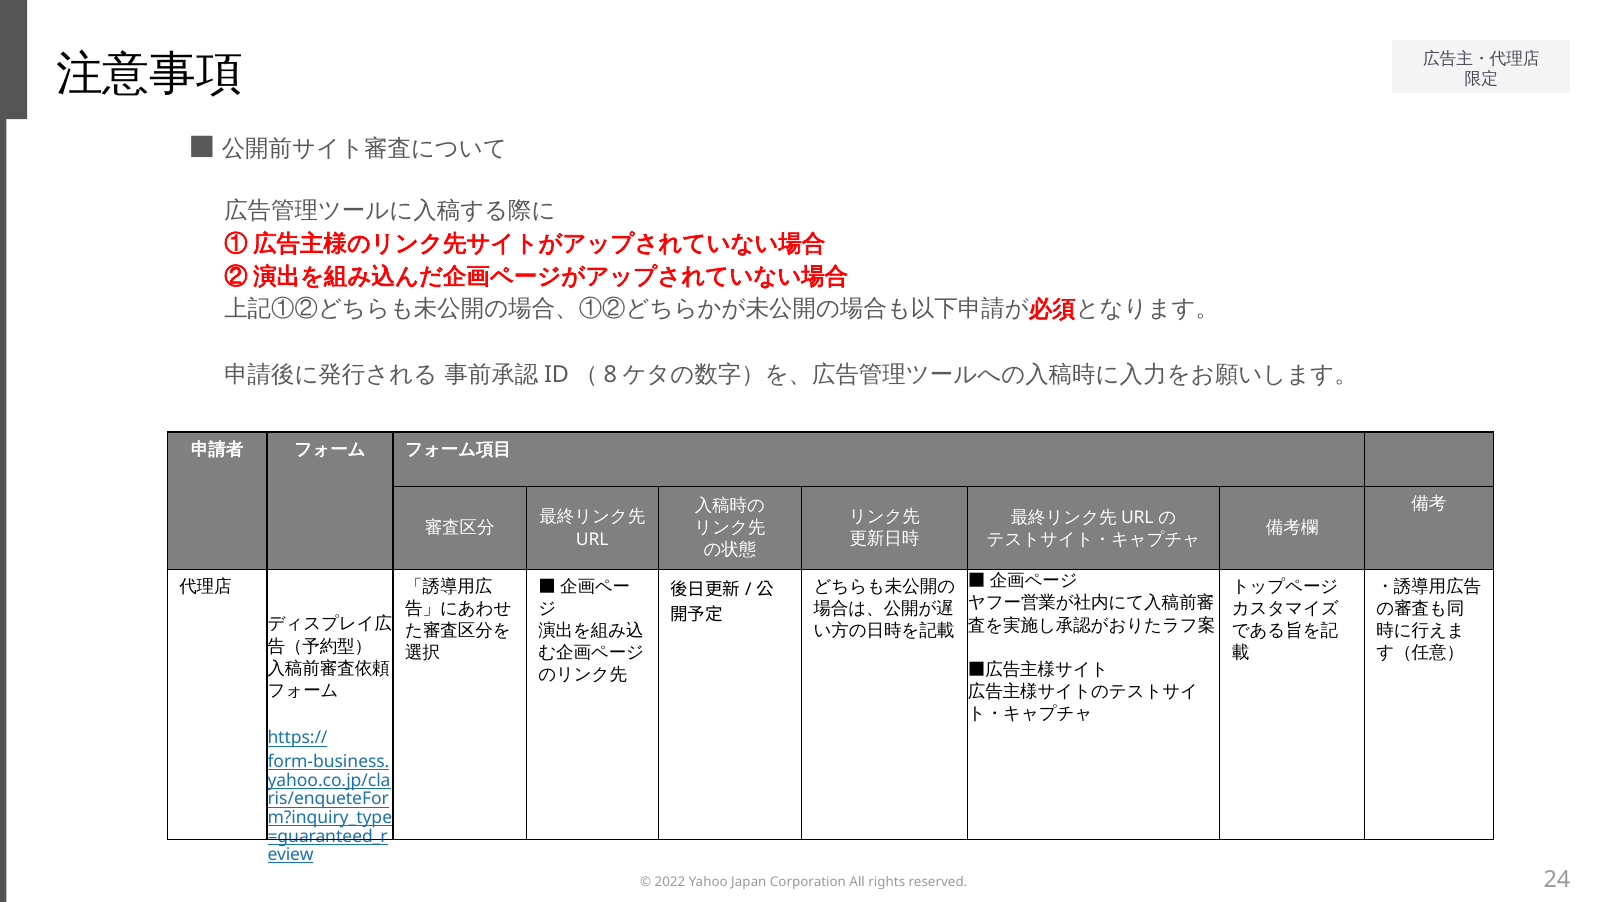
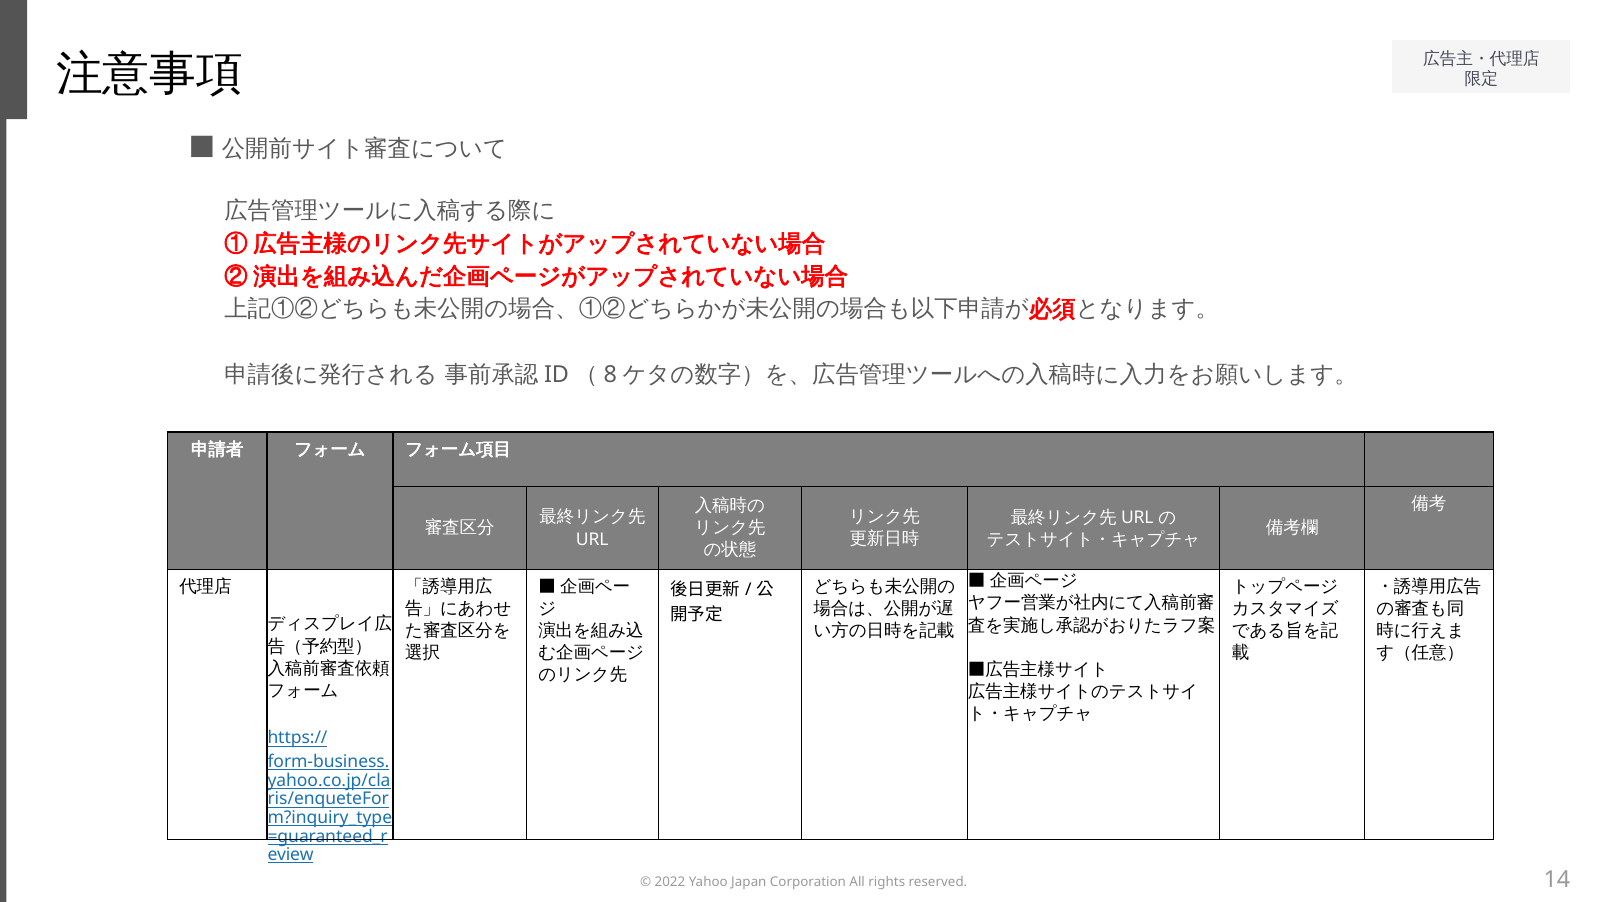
24: 24 -> 14 (1557, 880)
